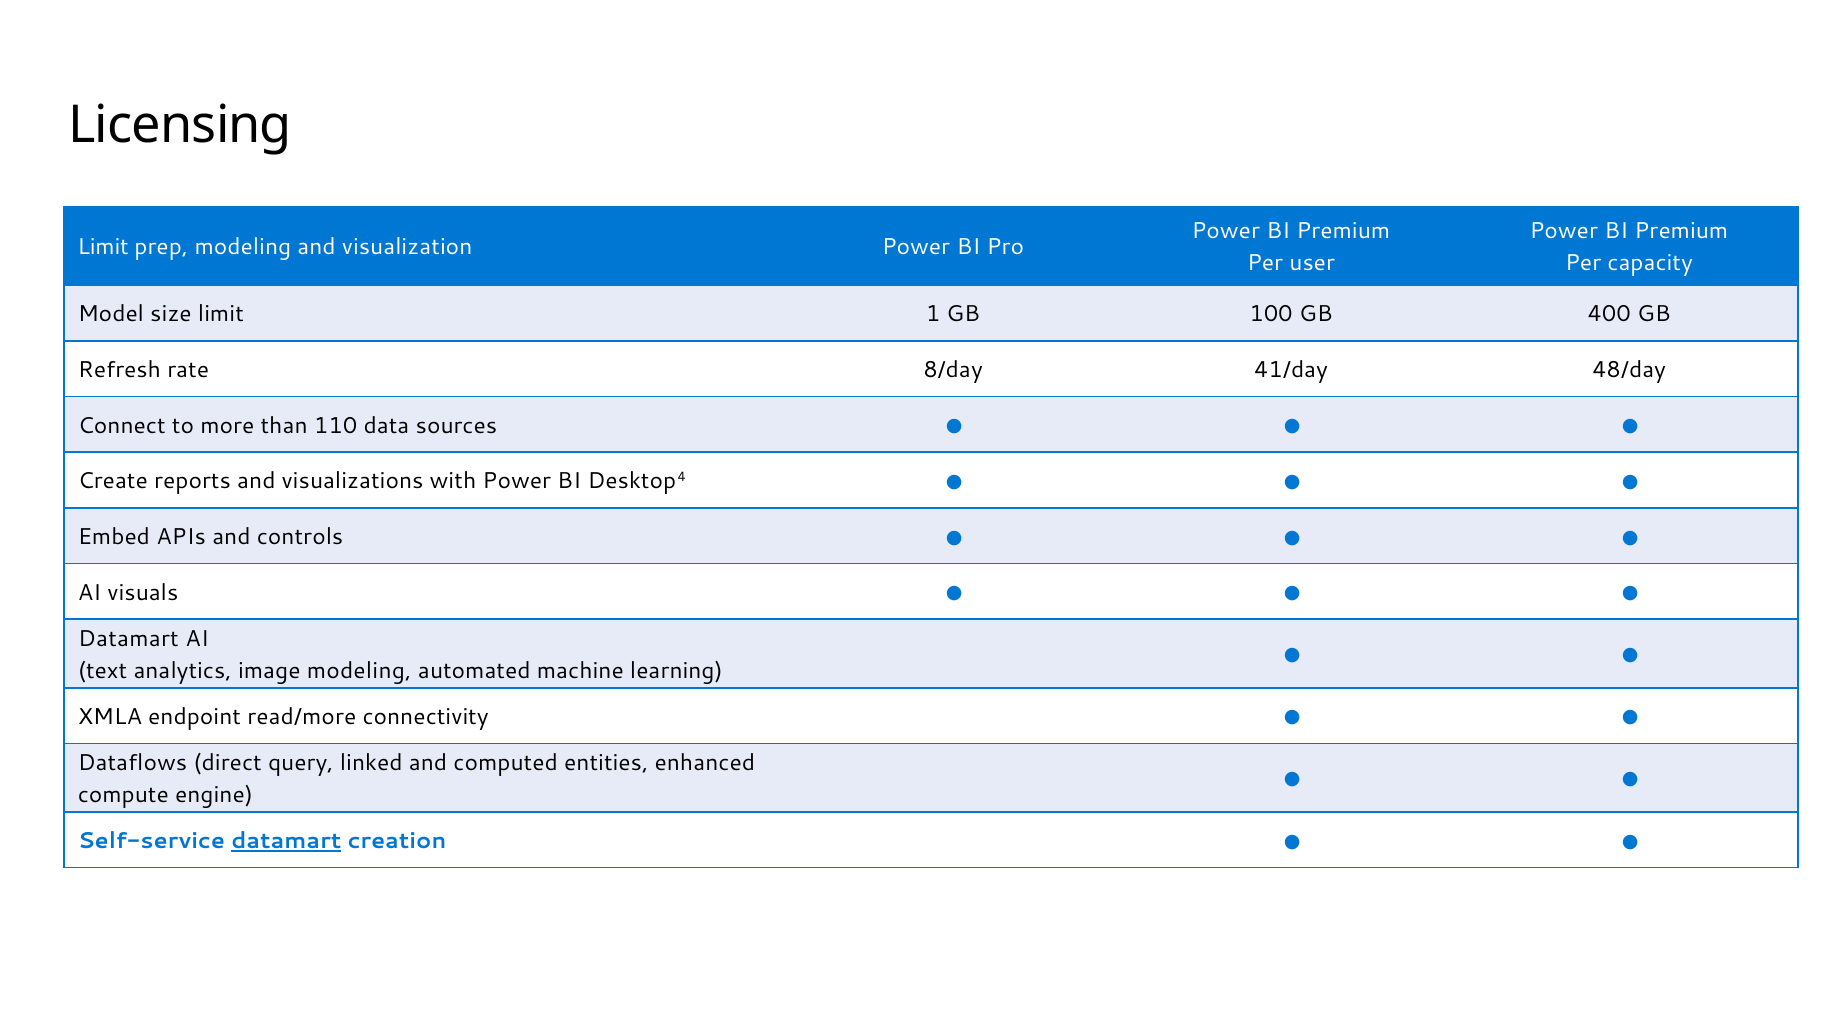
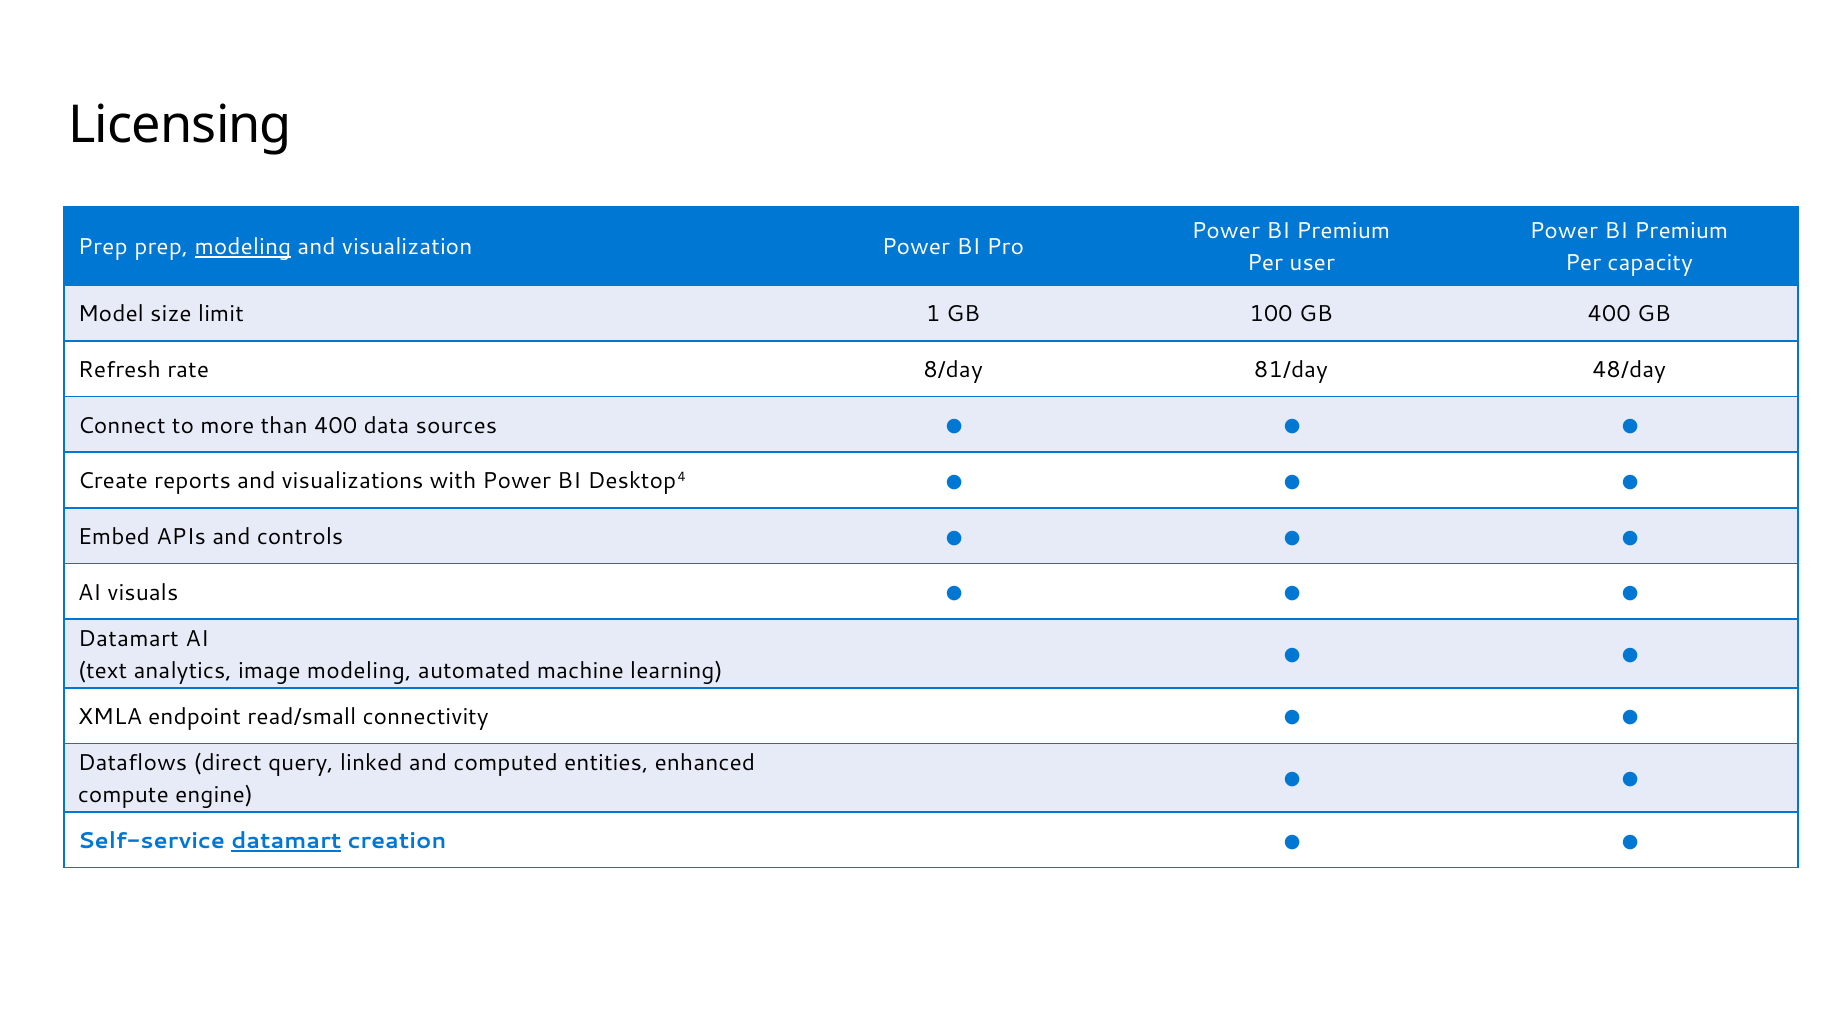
Limit: Limit -> Prep (103, 247)
modeling underline: none -> present (243, 247)
41/day: 41/day -> 81/day (1291, 370)
than 110: 110 -> 400 (336, 425)
read/more: read/more -> read/small (302, 716)
